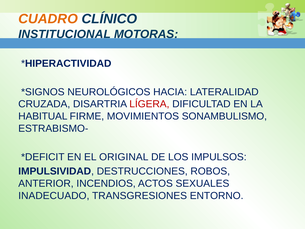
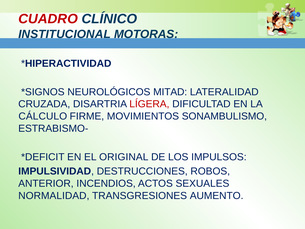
CUADRO colour: orange -> red (48, 19)
HACIA: HACIA -> MITAD (170, 92)
HABITUAL: HABITUAL -> CÁLCULO (43, 116)
INADECUADO: INADECUADO -> NORMALIDAD (54, 196)
ENTORNO: ENTORNO -> AUMENTO (217, 196)
